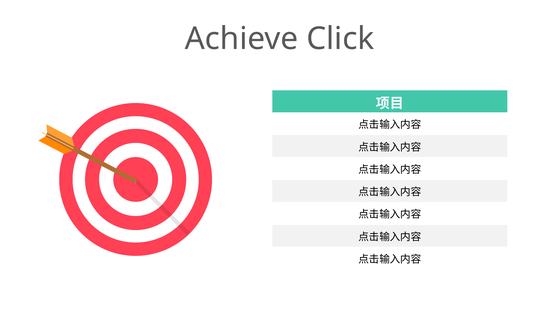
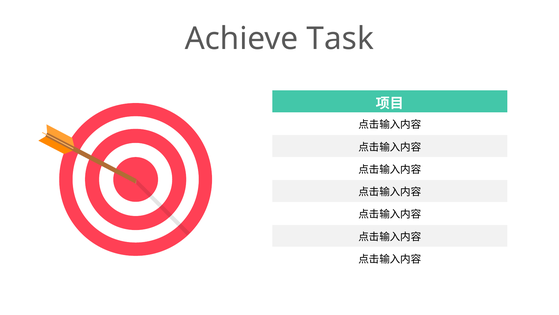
Click: Click -> Task (340, 39)
